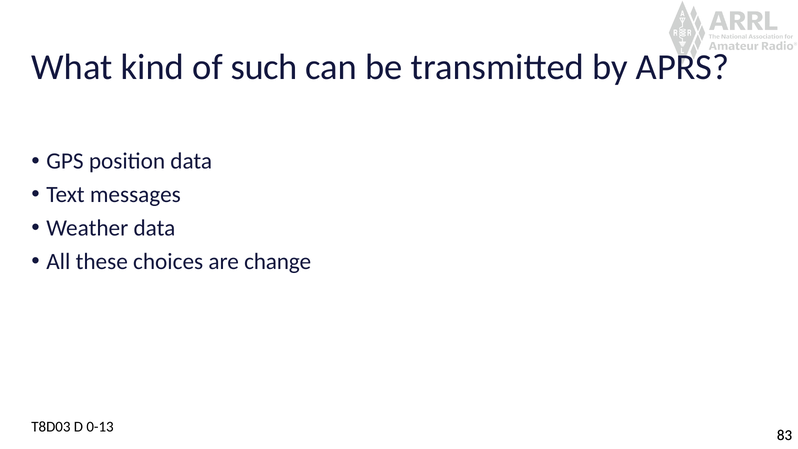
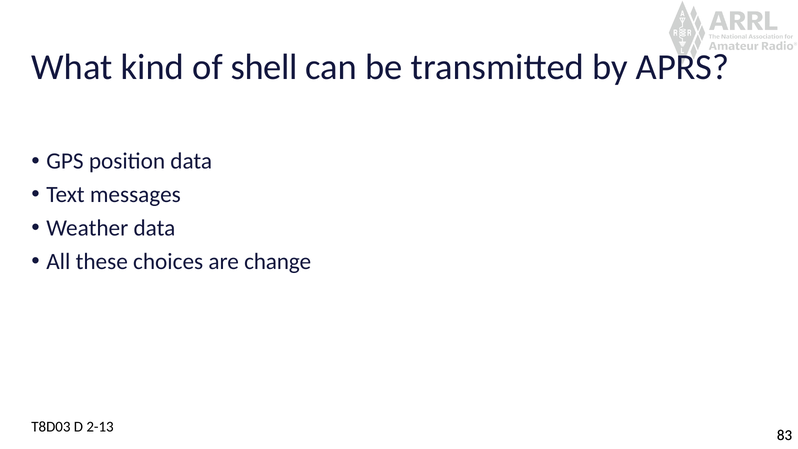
such: such -> shell (264, 67)
0-13: 0-13 -> 2-13 (100, 426)
